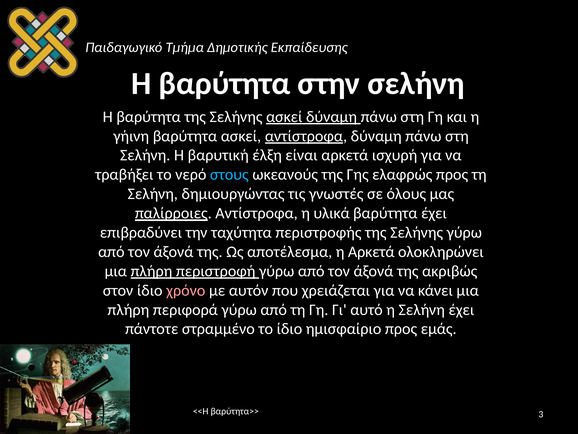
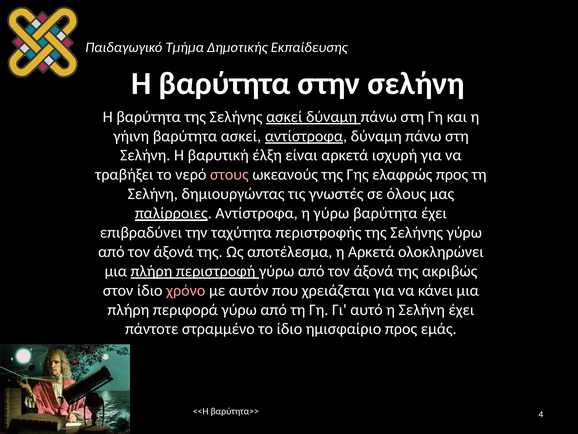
στους colour: light blue -> pink (229, 174)
η υλικά: υλικά -> γύρω (331, 213)
3: 3 -> 4 (541, 414)
